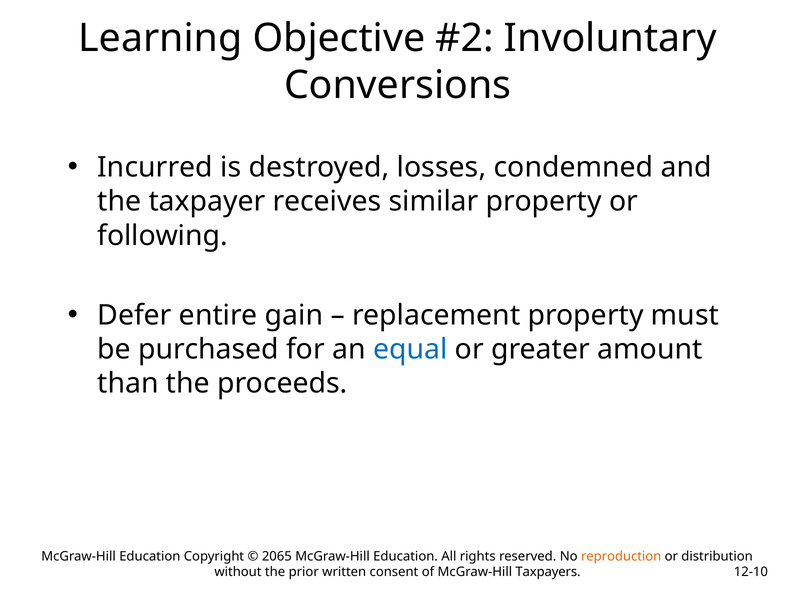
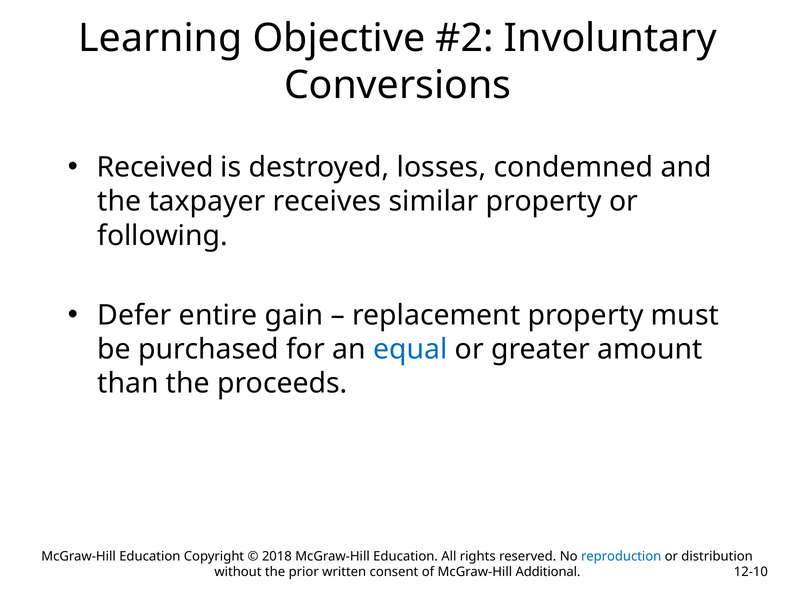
Incurred: Incurred -> Received (155, 167)
2065: 2065 -> 2018 (277, 556)
reproduction colour: orange -> blue (621, 556)
Taxpayers: Taxpayers -> Additional (548, 571)
